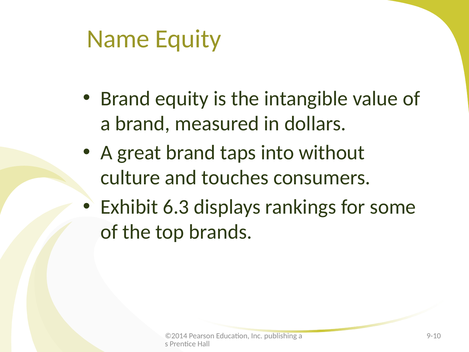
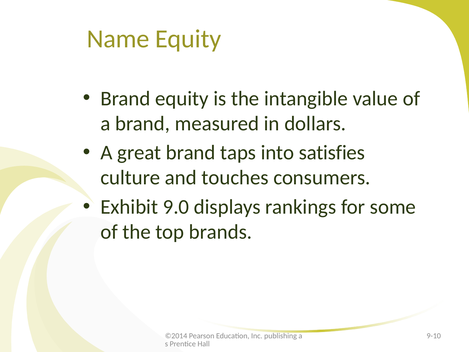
without: without -> satisfies (332, 153)
6.3: 6.3 -> 9.0 (176, 207)
